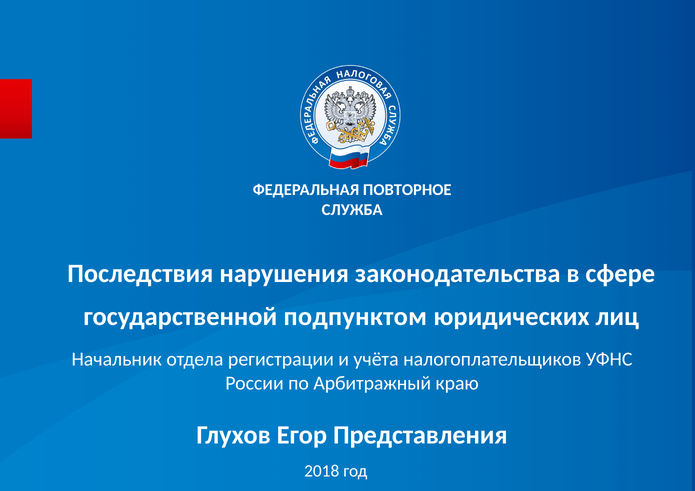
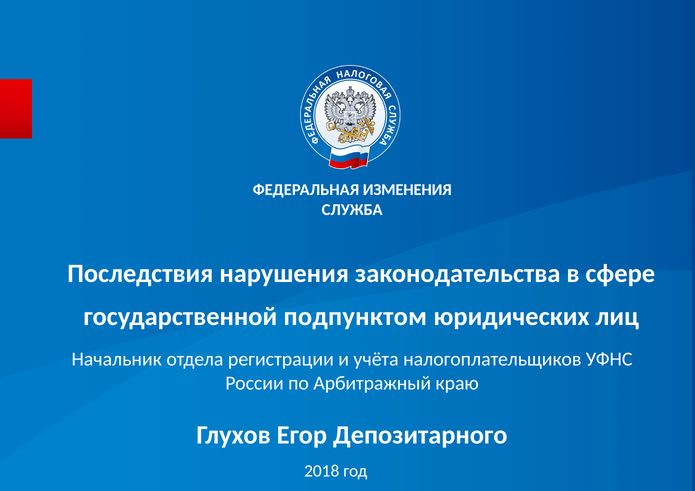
ПОВТОРНОЕ: ПОВТОРНОЕ -> ИЗМЕНЕНИЯ (407, 190)
Представления: Представления -> Депозитарного (420, 435)
